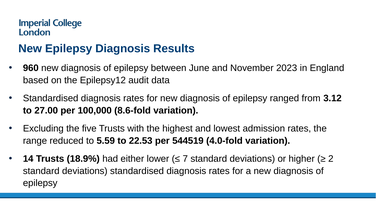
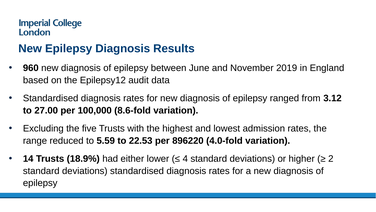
2023: 2023 -> 2019 (287, 68)
544519: 544519 -> 896220 (188, 140)
7: 7 -> 4 (185, 158)
